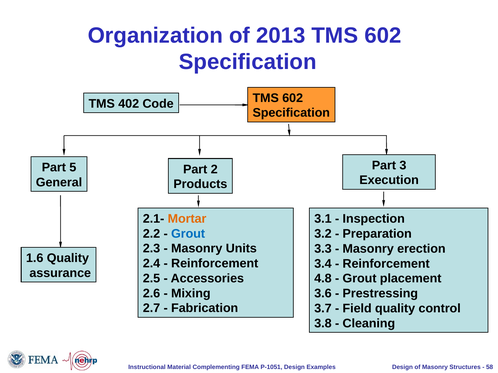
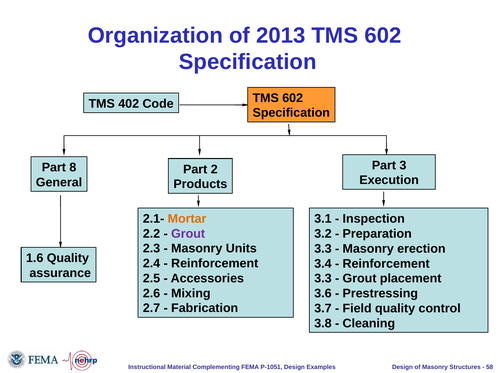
5: 5 -> 8 (73, 168)
Grout colour: blue -> purple (188, 234)
4.8: 4.8 -> 3.3 (323, 279)
